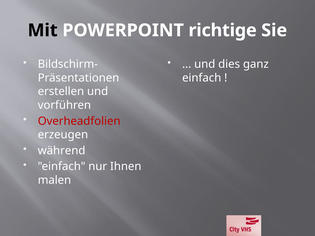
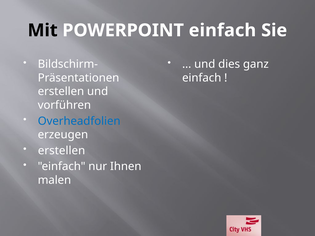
POWERPOINT richtige: richtige -> einfach (222, 30)
Overheadfolien colour: red -> blue (79, 121)
während: während -> erstellen (62, 151)
